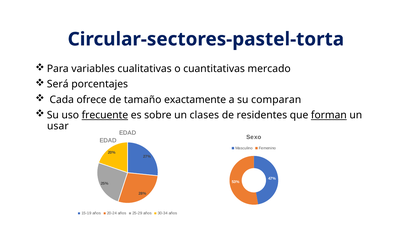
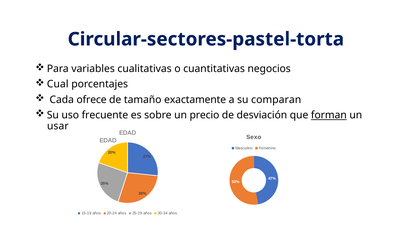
mercado: mercado -> negocios (269, 69)
Será: Será -> Cual (58, 84)
frecuente underline: present -> none (105, 115)
clases: clases -> precio (204, 115)
residentes: residentes -> desviación (262, 115)
